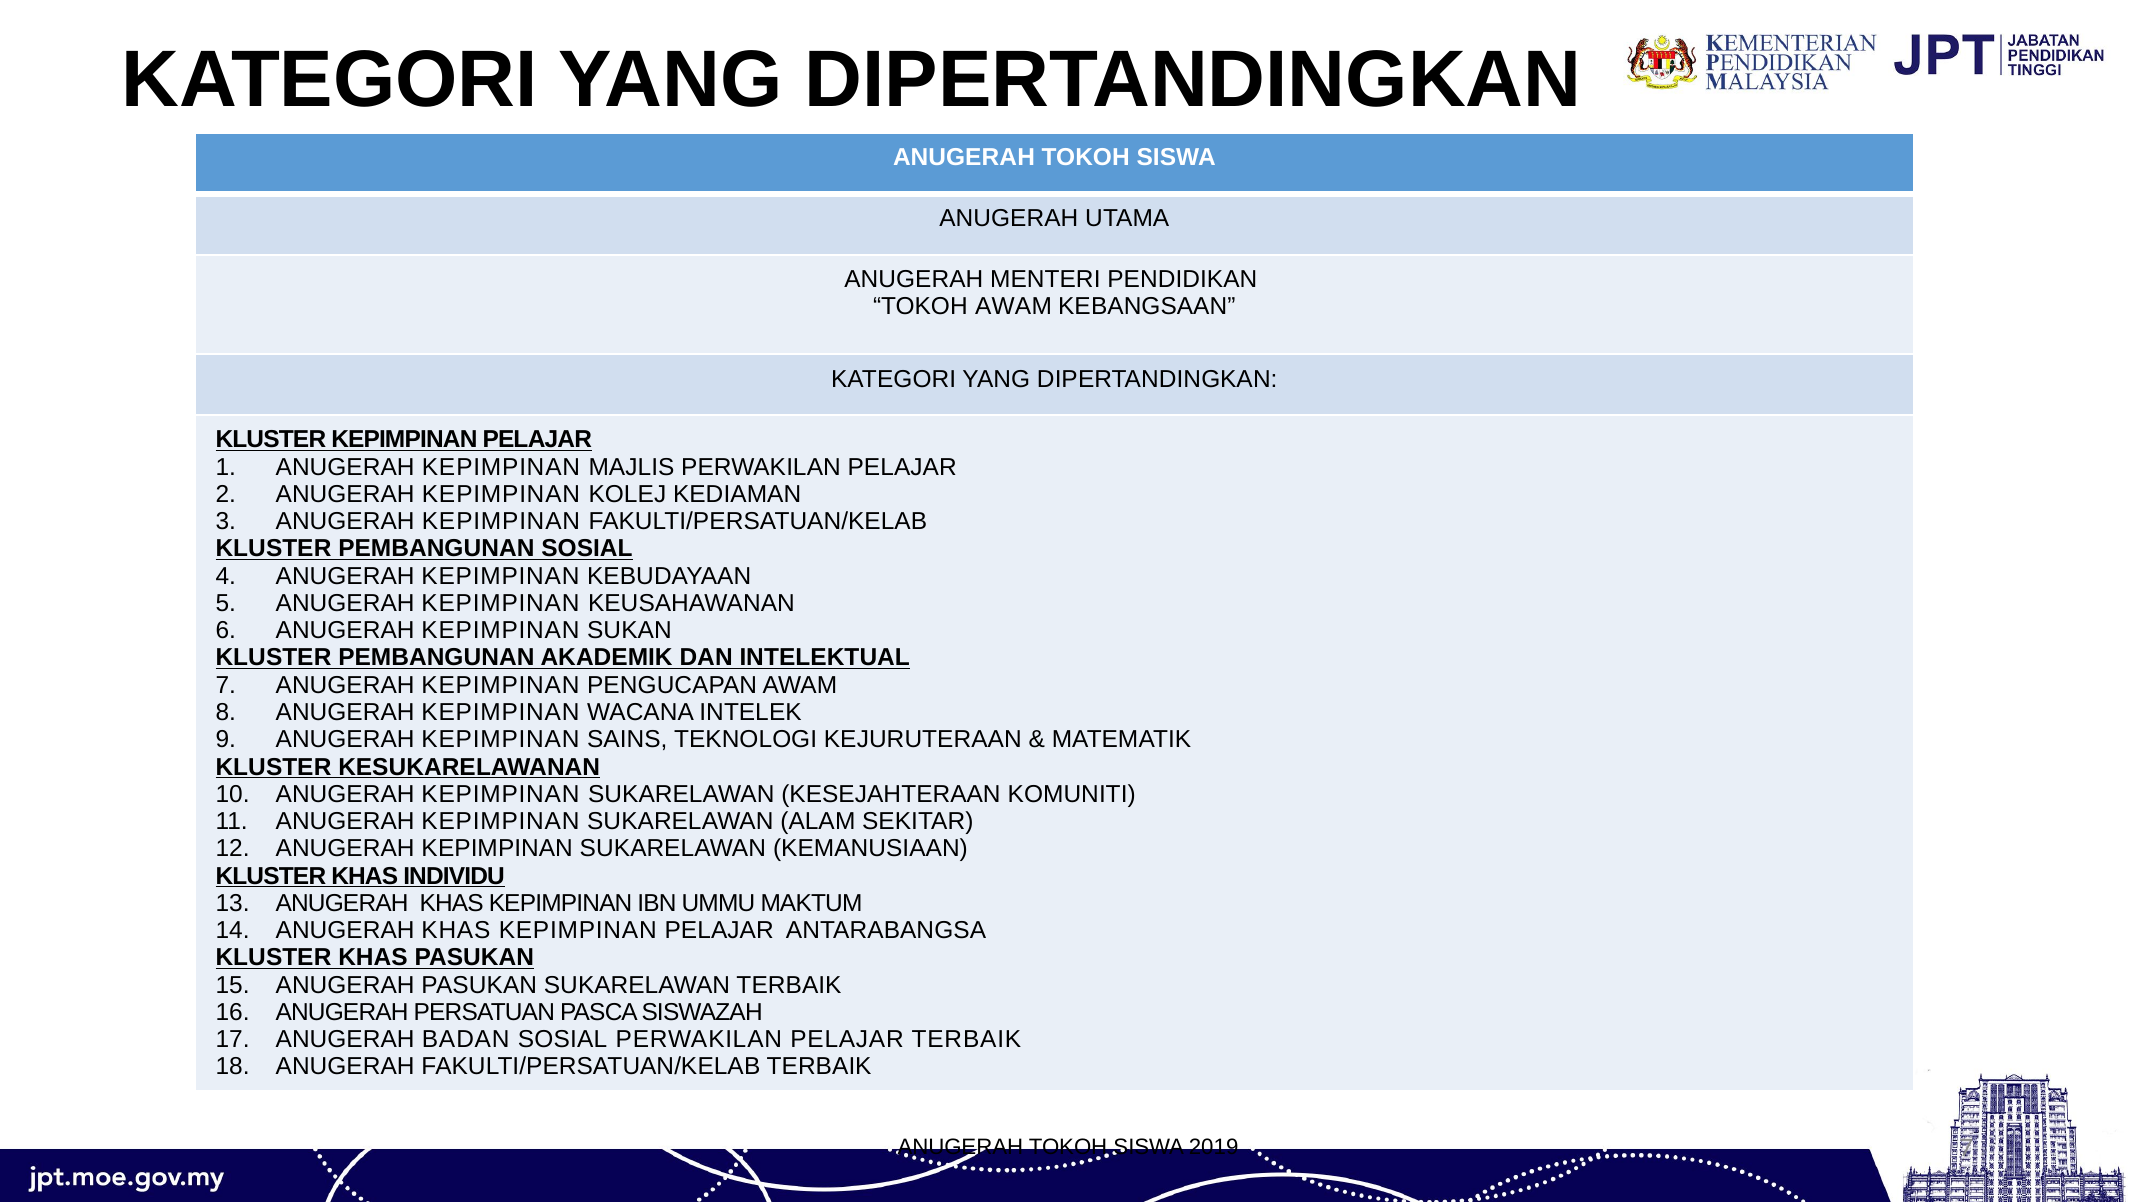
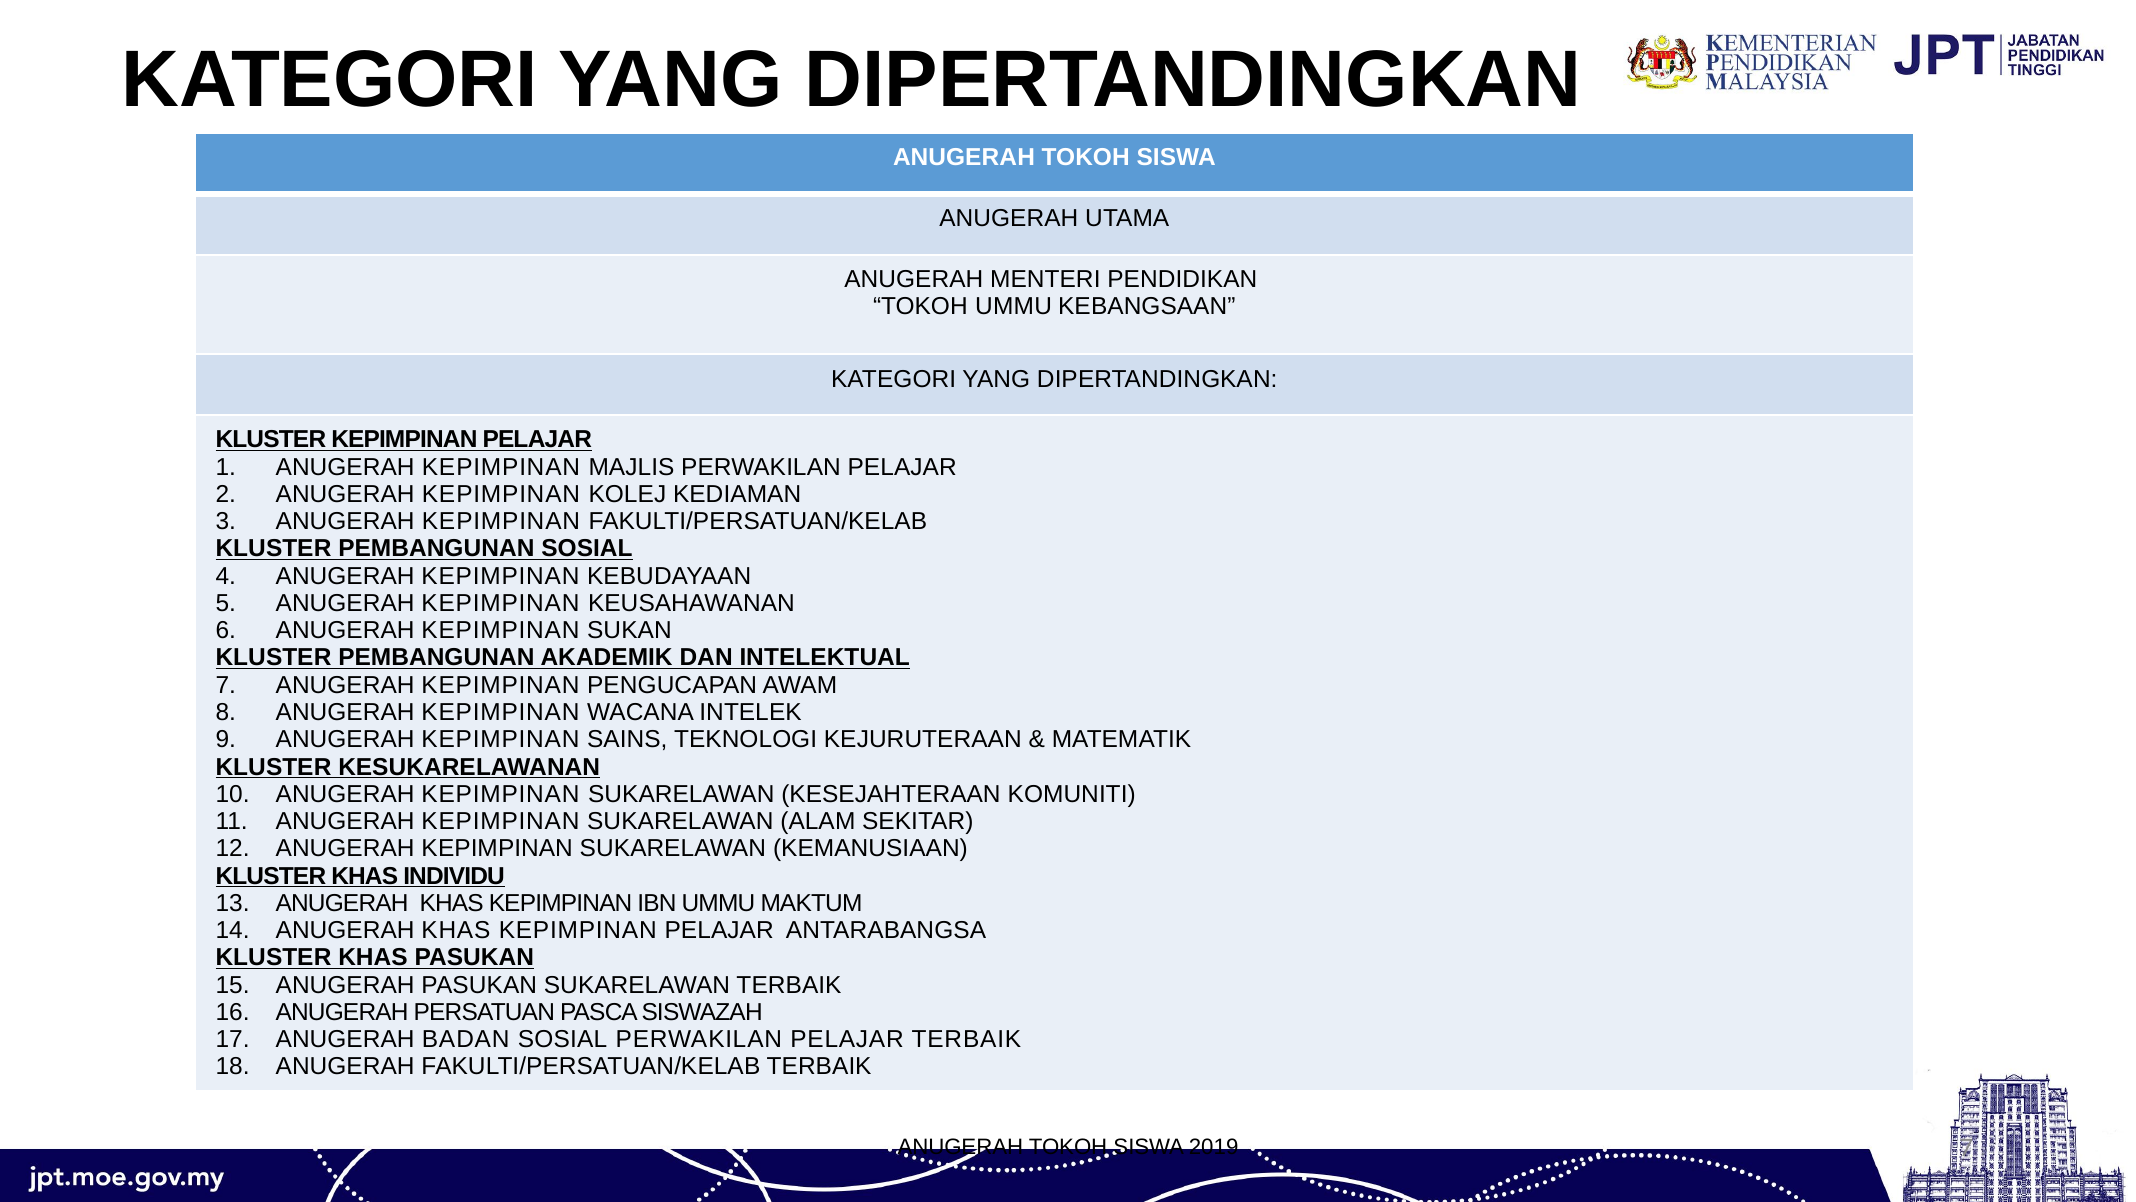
TOKOH AWAM: AWAM -> UMMU (1014, 307)
